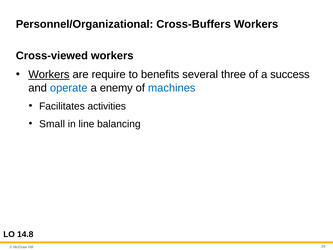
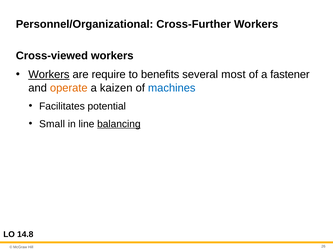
Cross-Buffers: Cross-Buffers -> Cross-Further (194, 24)
three: three -> most (233, 74)
success: success -> fastener (290, 74)
operate colour: blue -> orange (69, 88)
enemy: enemy -> kaizen (116, 88)
activities: activities -> potential (107, 106)
balancing underline: none -> present (119, 124)
